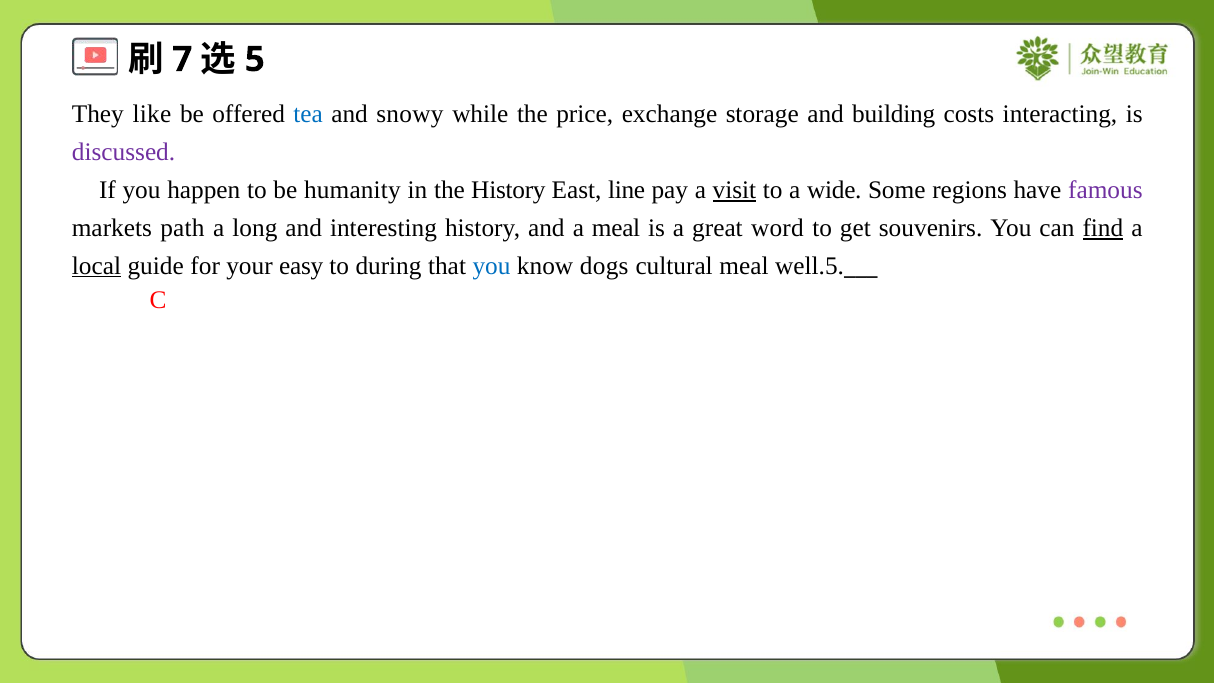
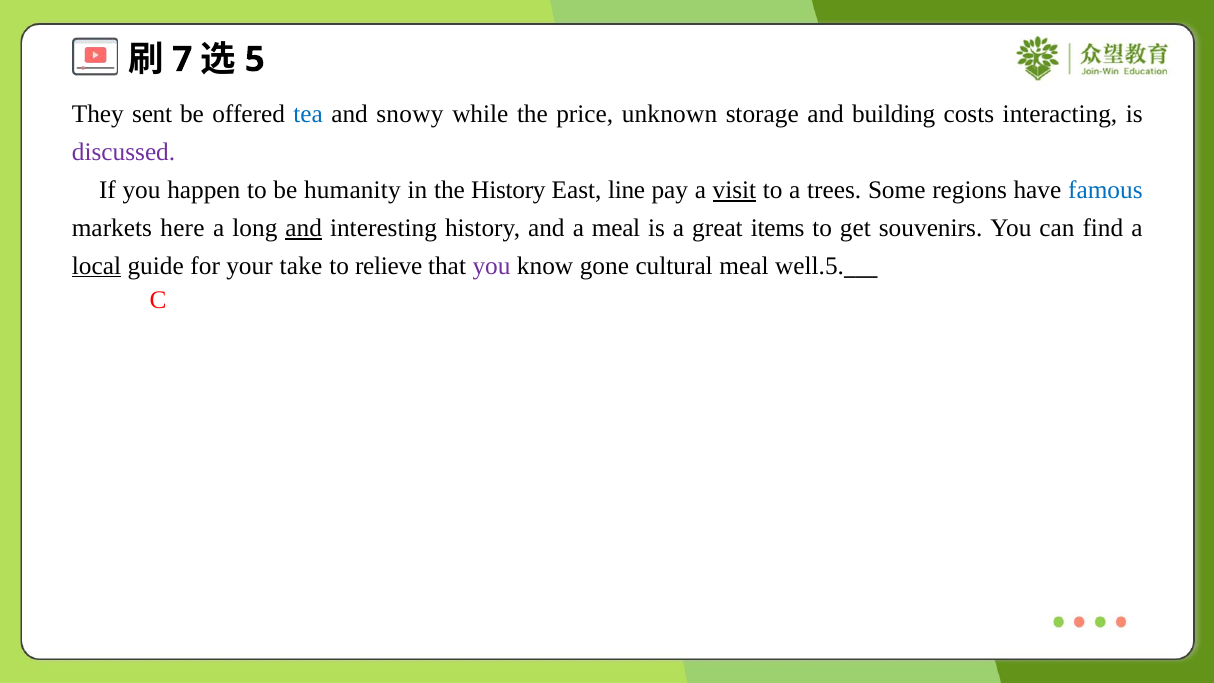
like: like -> sent (152, 114)
exchange: exchange -> unknown (669, 114)
wide: wide -> trees (834, 190)
famous colour: purple -> blue (1105, 190)
path: path -> here (182, 228)
and underline: none -> present (304, 228)
word: word -> items (778, 228)
find underline: present -> none (1103, 228)
easy: easy -> take (301, 266)
during: during -> relieve (389, 266)
you colour: blue -> purple (492, 266)
dogs: dogs -> gone (604, 266)
